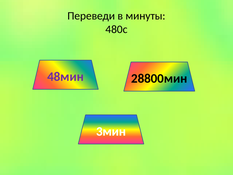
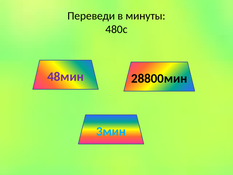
3мин colour: white -> light blue (111, 131)
